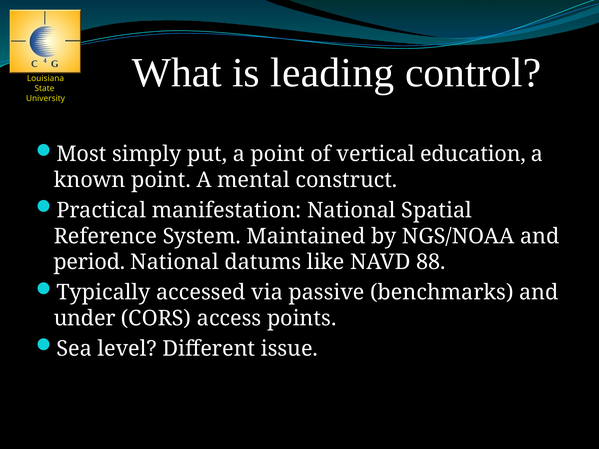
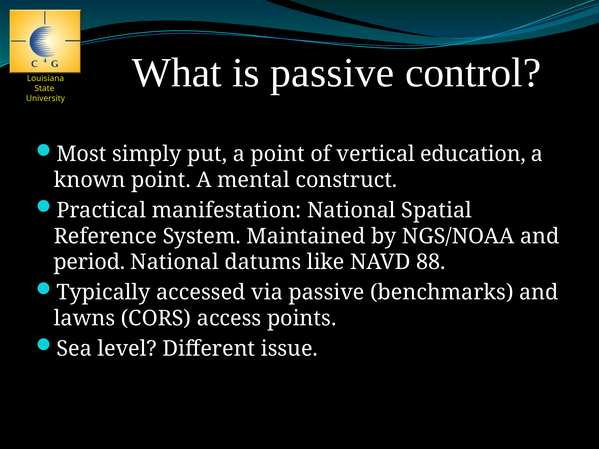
is leading: leading -> passive (332, 73)
under: under -> lawns (85, 318)
